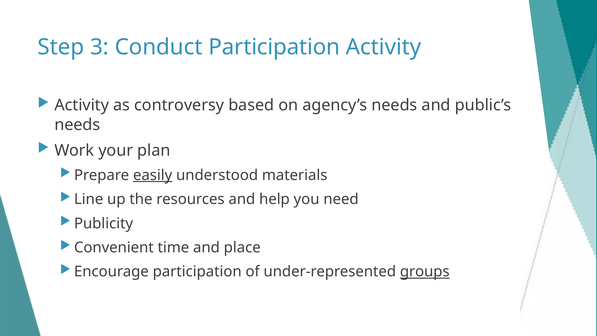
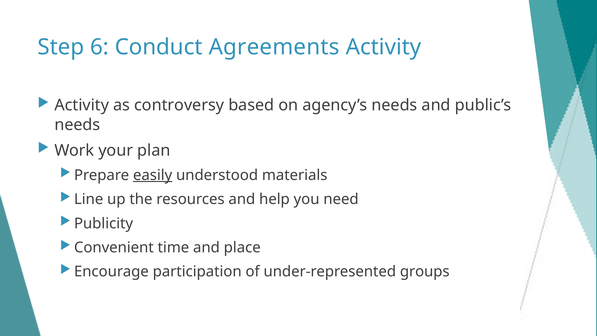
3: 3 -> 6 (100, 47)
Conduct Participation: Participation -> Agreements (274, 47)
groups underline: present -> none (425, 272)
